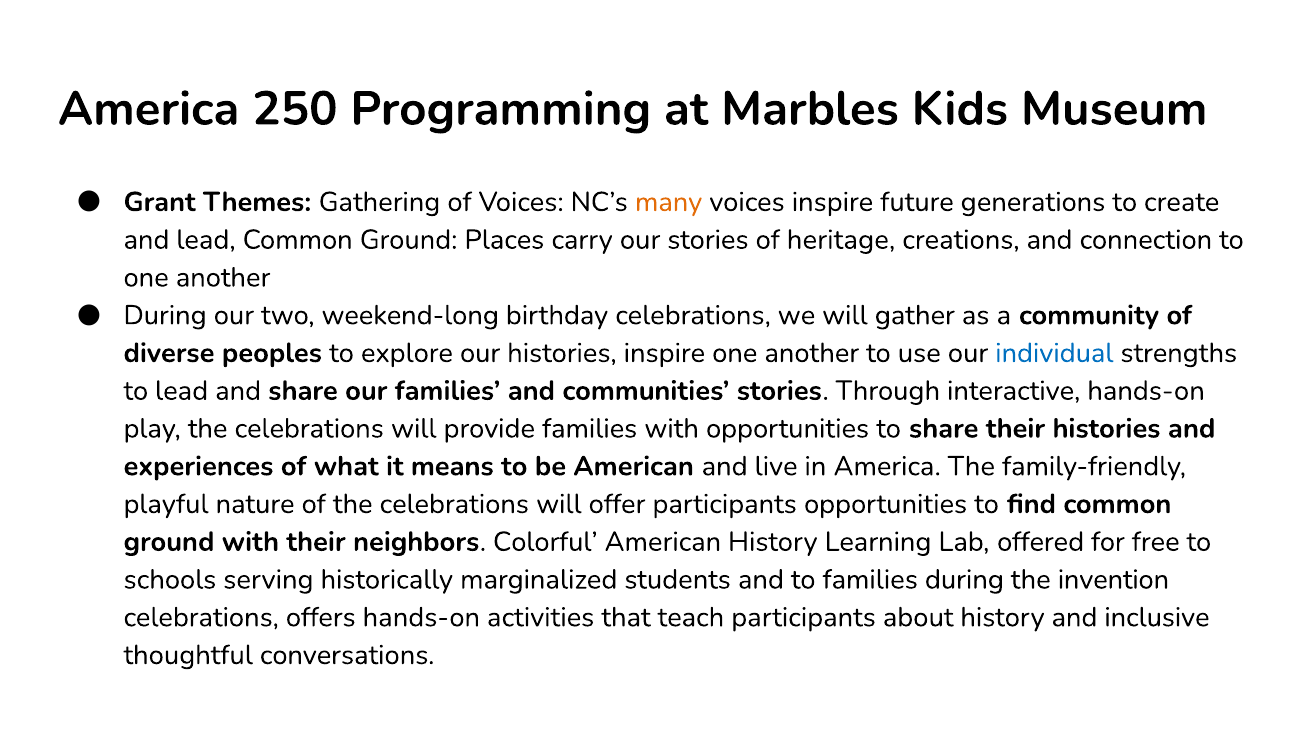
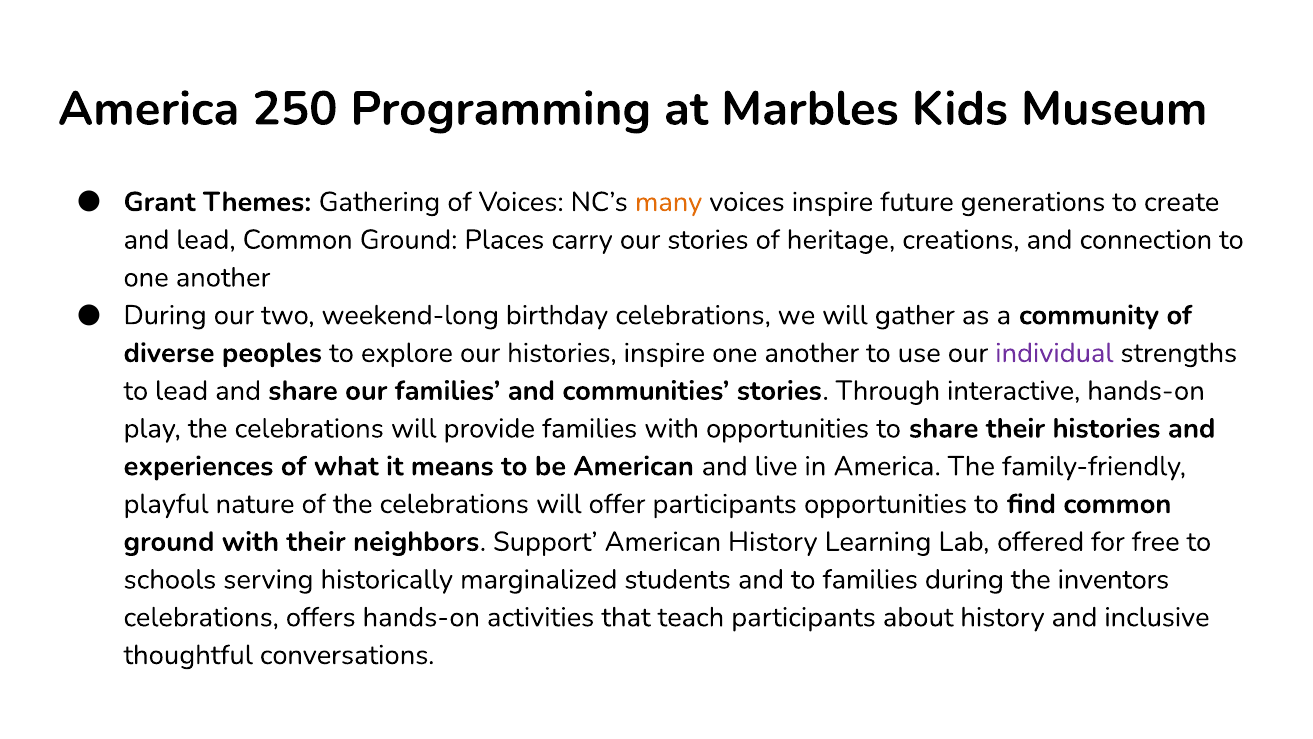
individual colour: blue -> purple (1054, 353)
Colorful: Colorful -> Support (545, 541)
invention: invention -> inventors (1113, 579)
